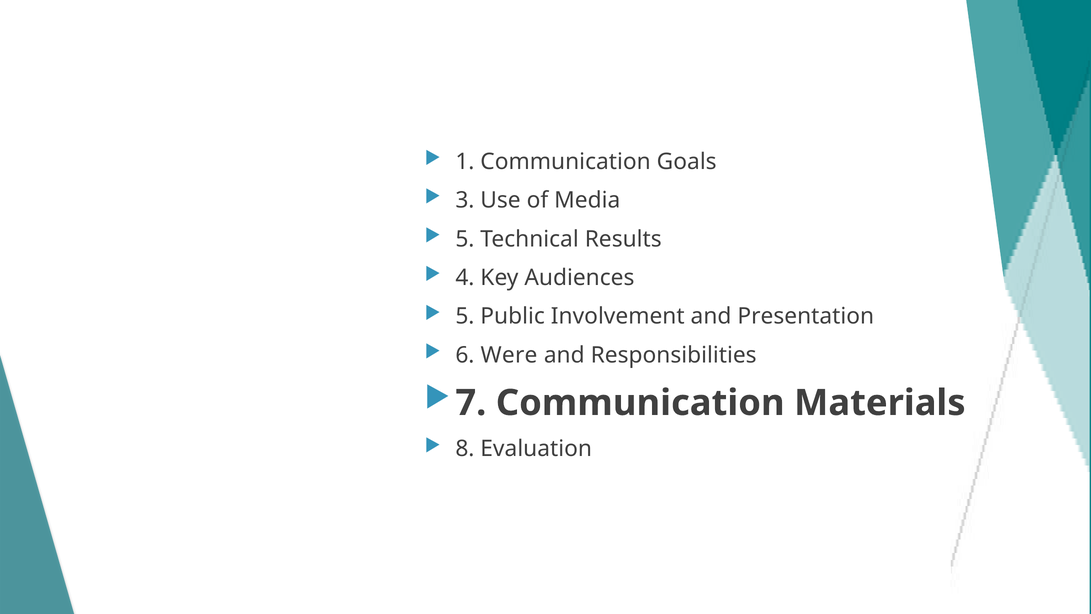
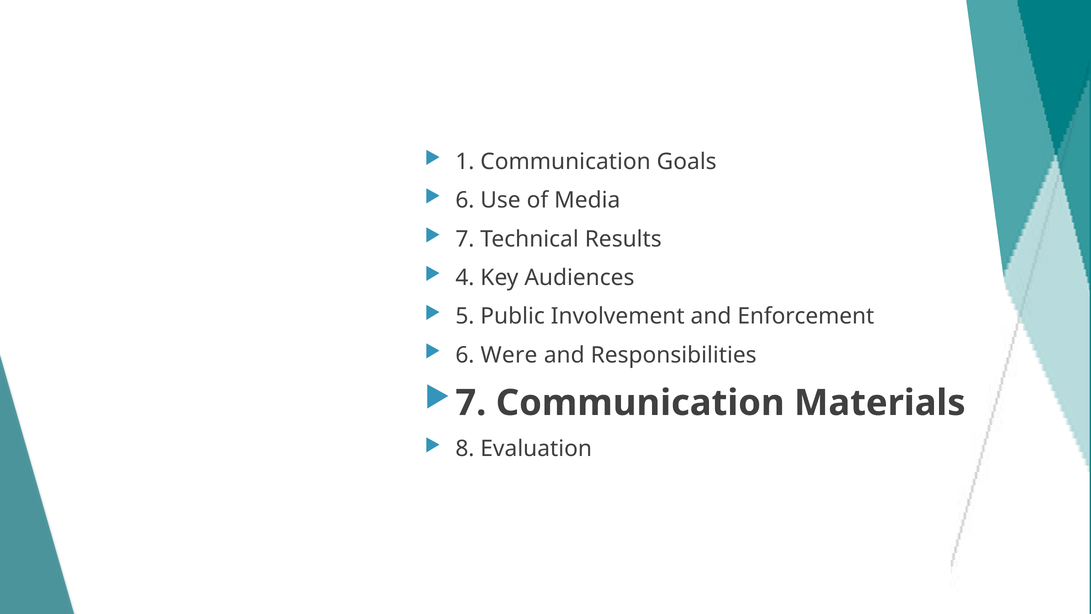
3: 3 -> 6 (465, 200)
5: 5 -> 7 (465, 239)
Presentation: Presentation -> Enforcement (806, 316)
